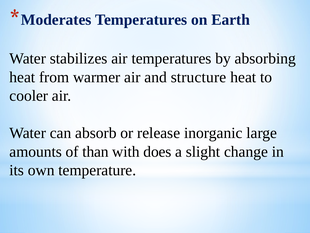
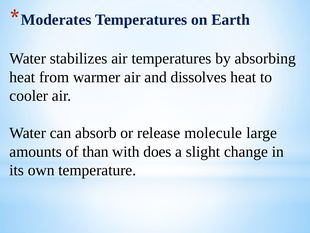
structure: structure -> dissolves (199, 77)
inorganic: inorganic -> molecule (213, 133)
